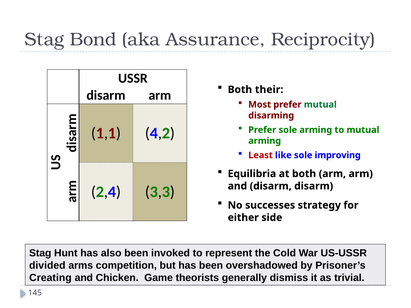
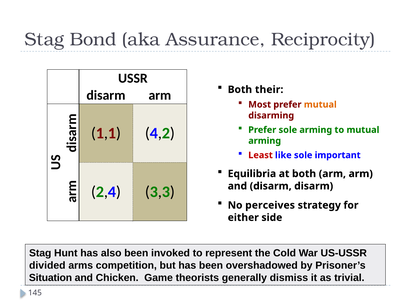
mutual colour: green -> orange (320, 105)
improving: improving -> important (338, 155)
successes: successes -> perceives (270, 205)
Creating: Creating -> Situation (51, 278)
